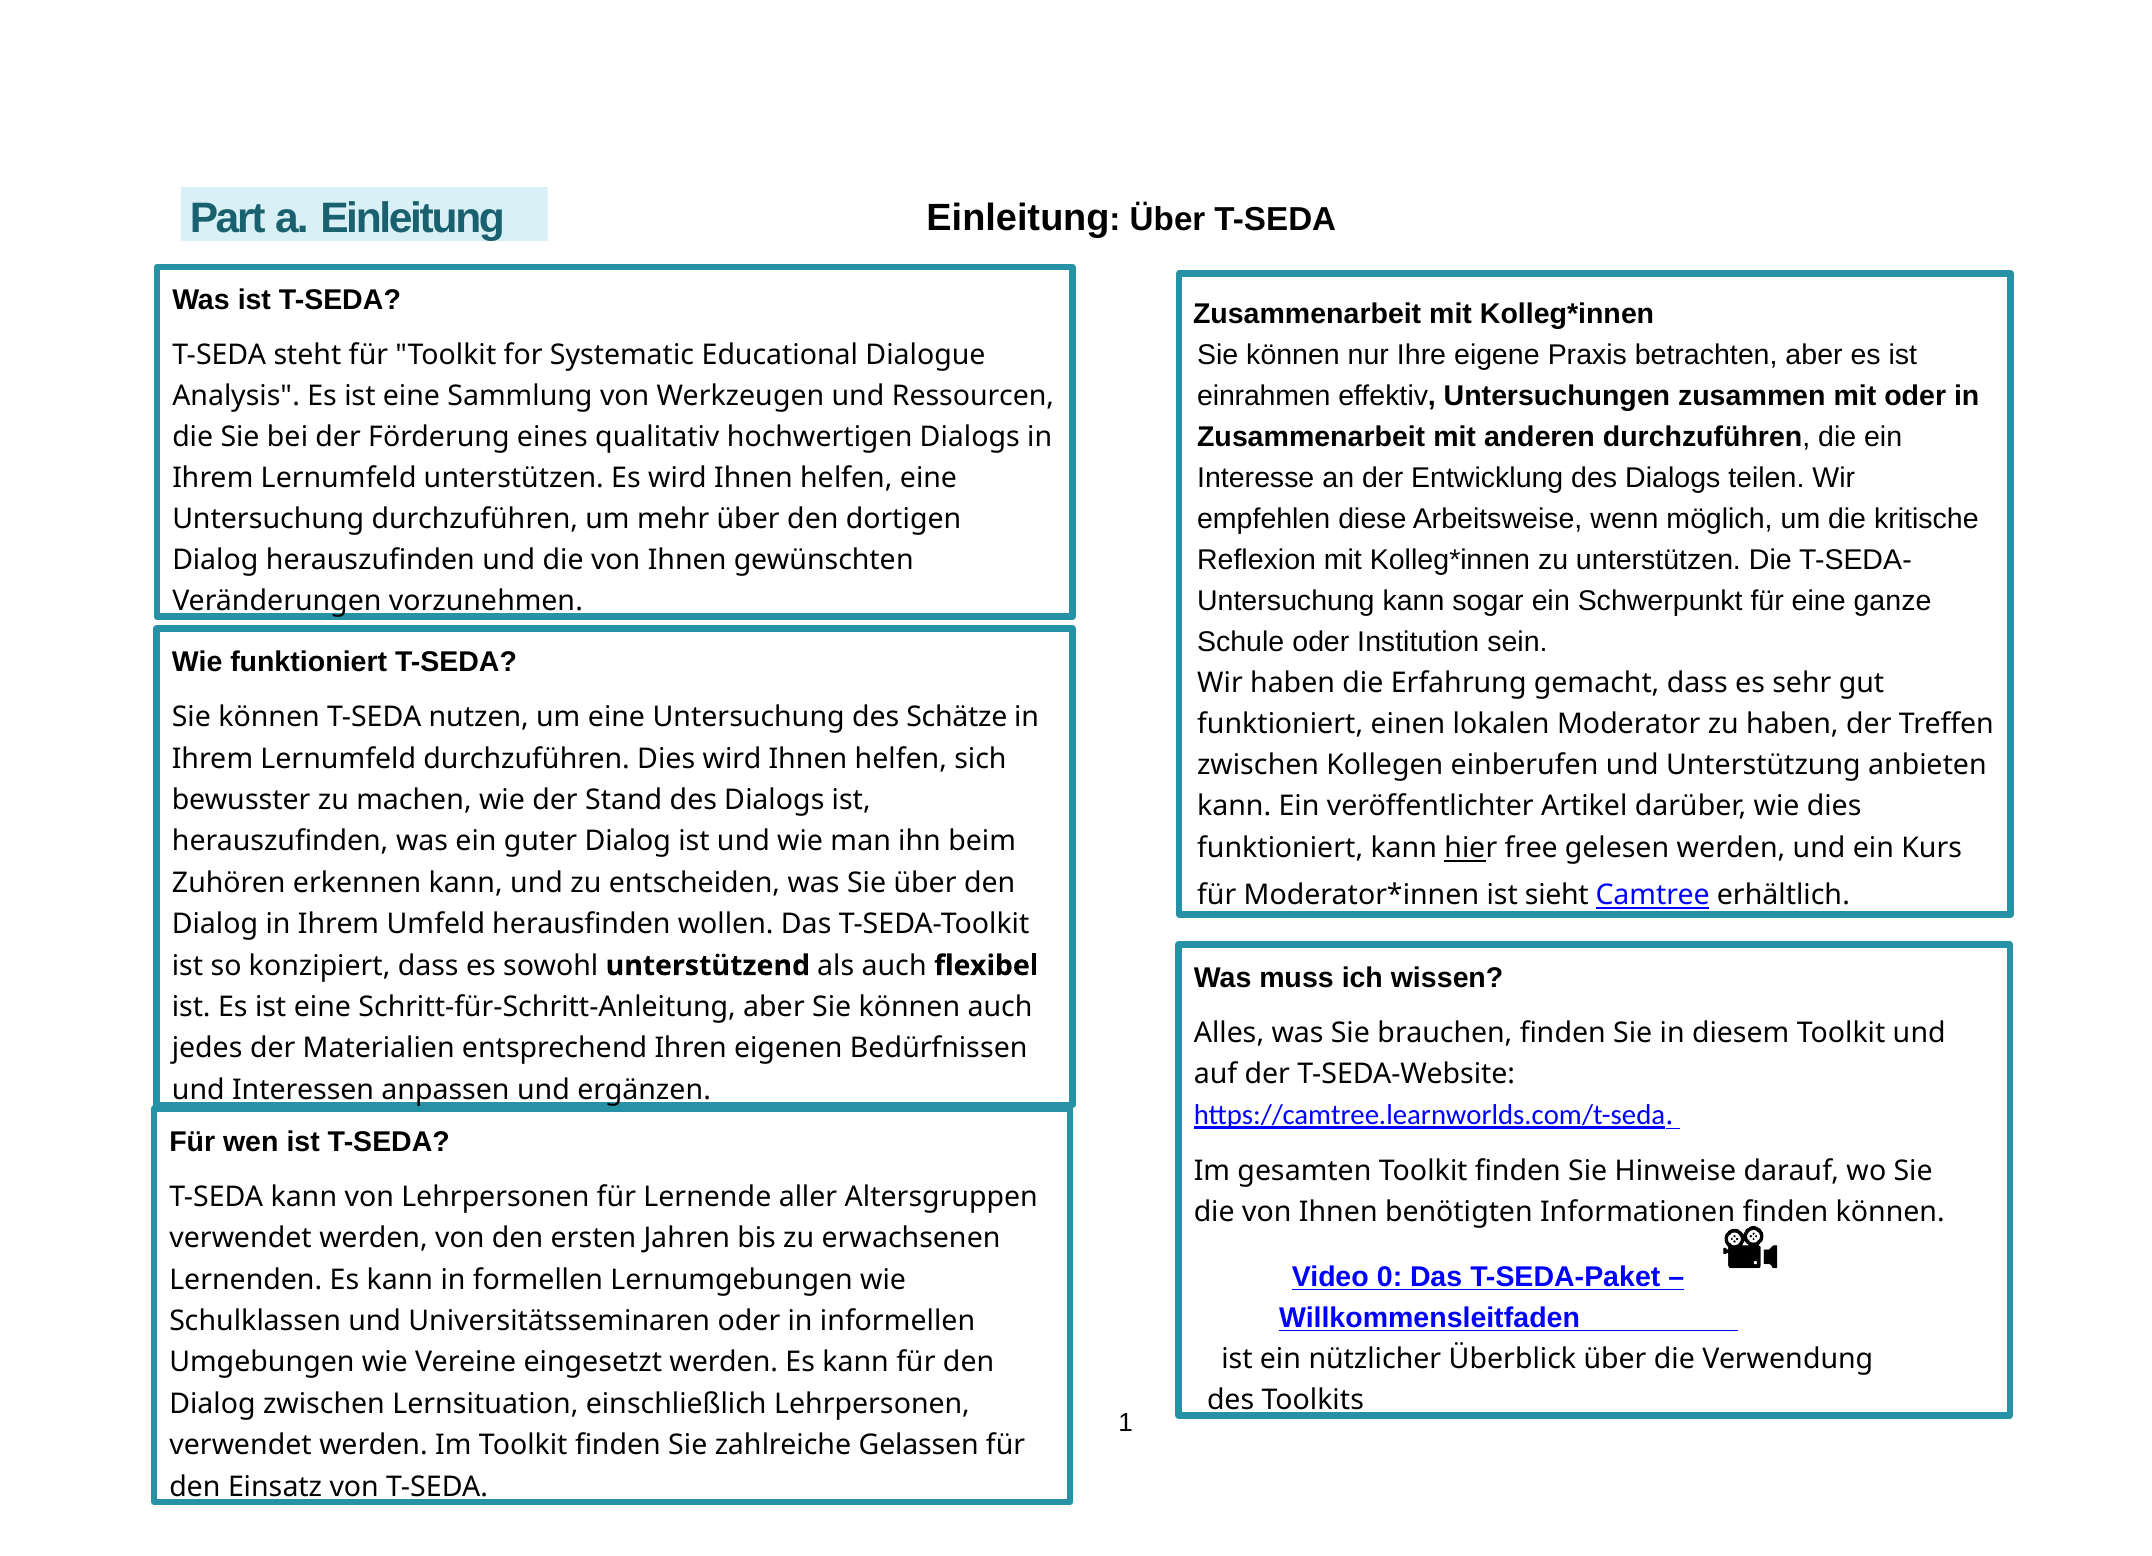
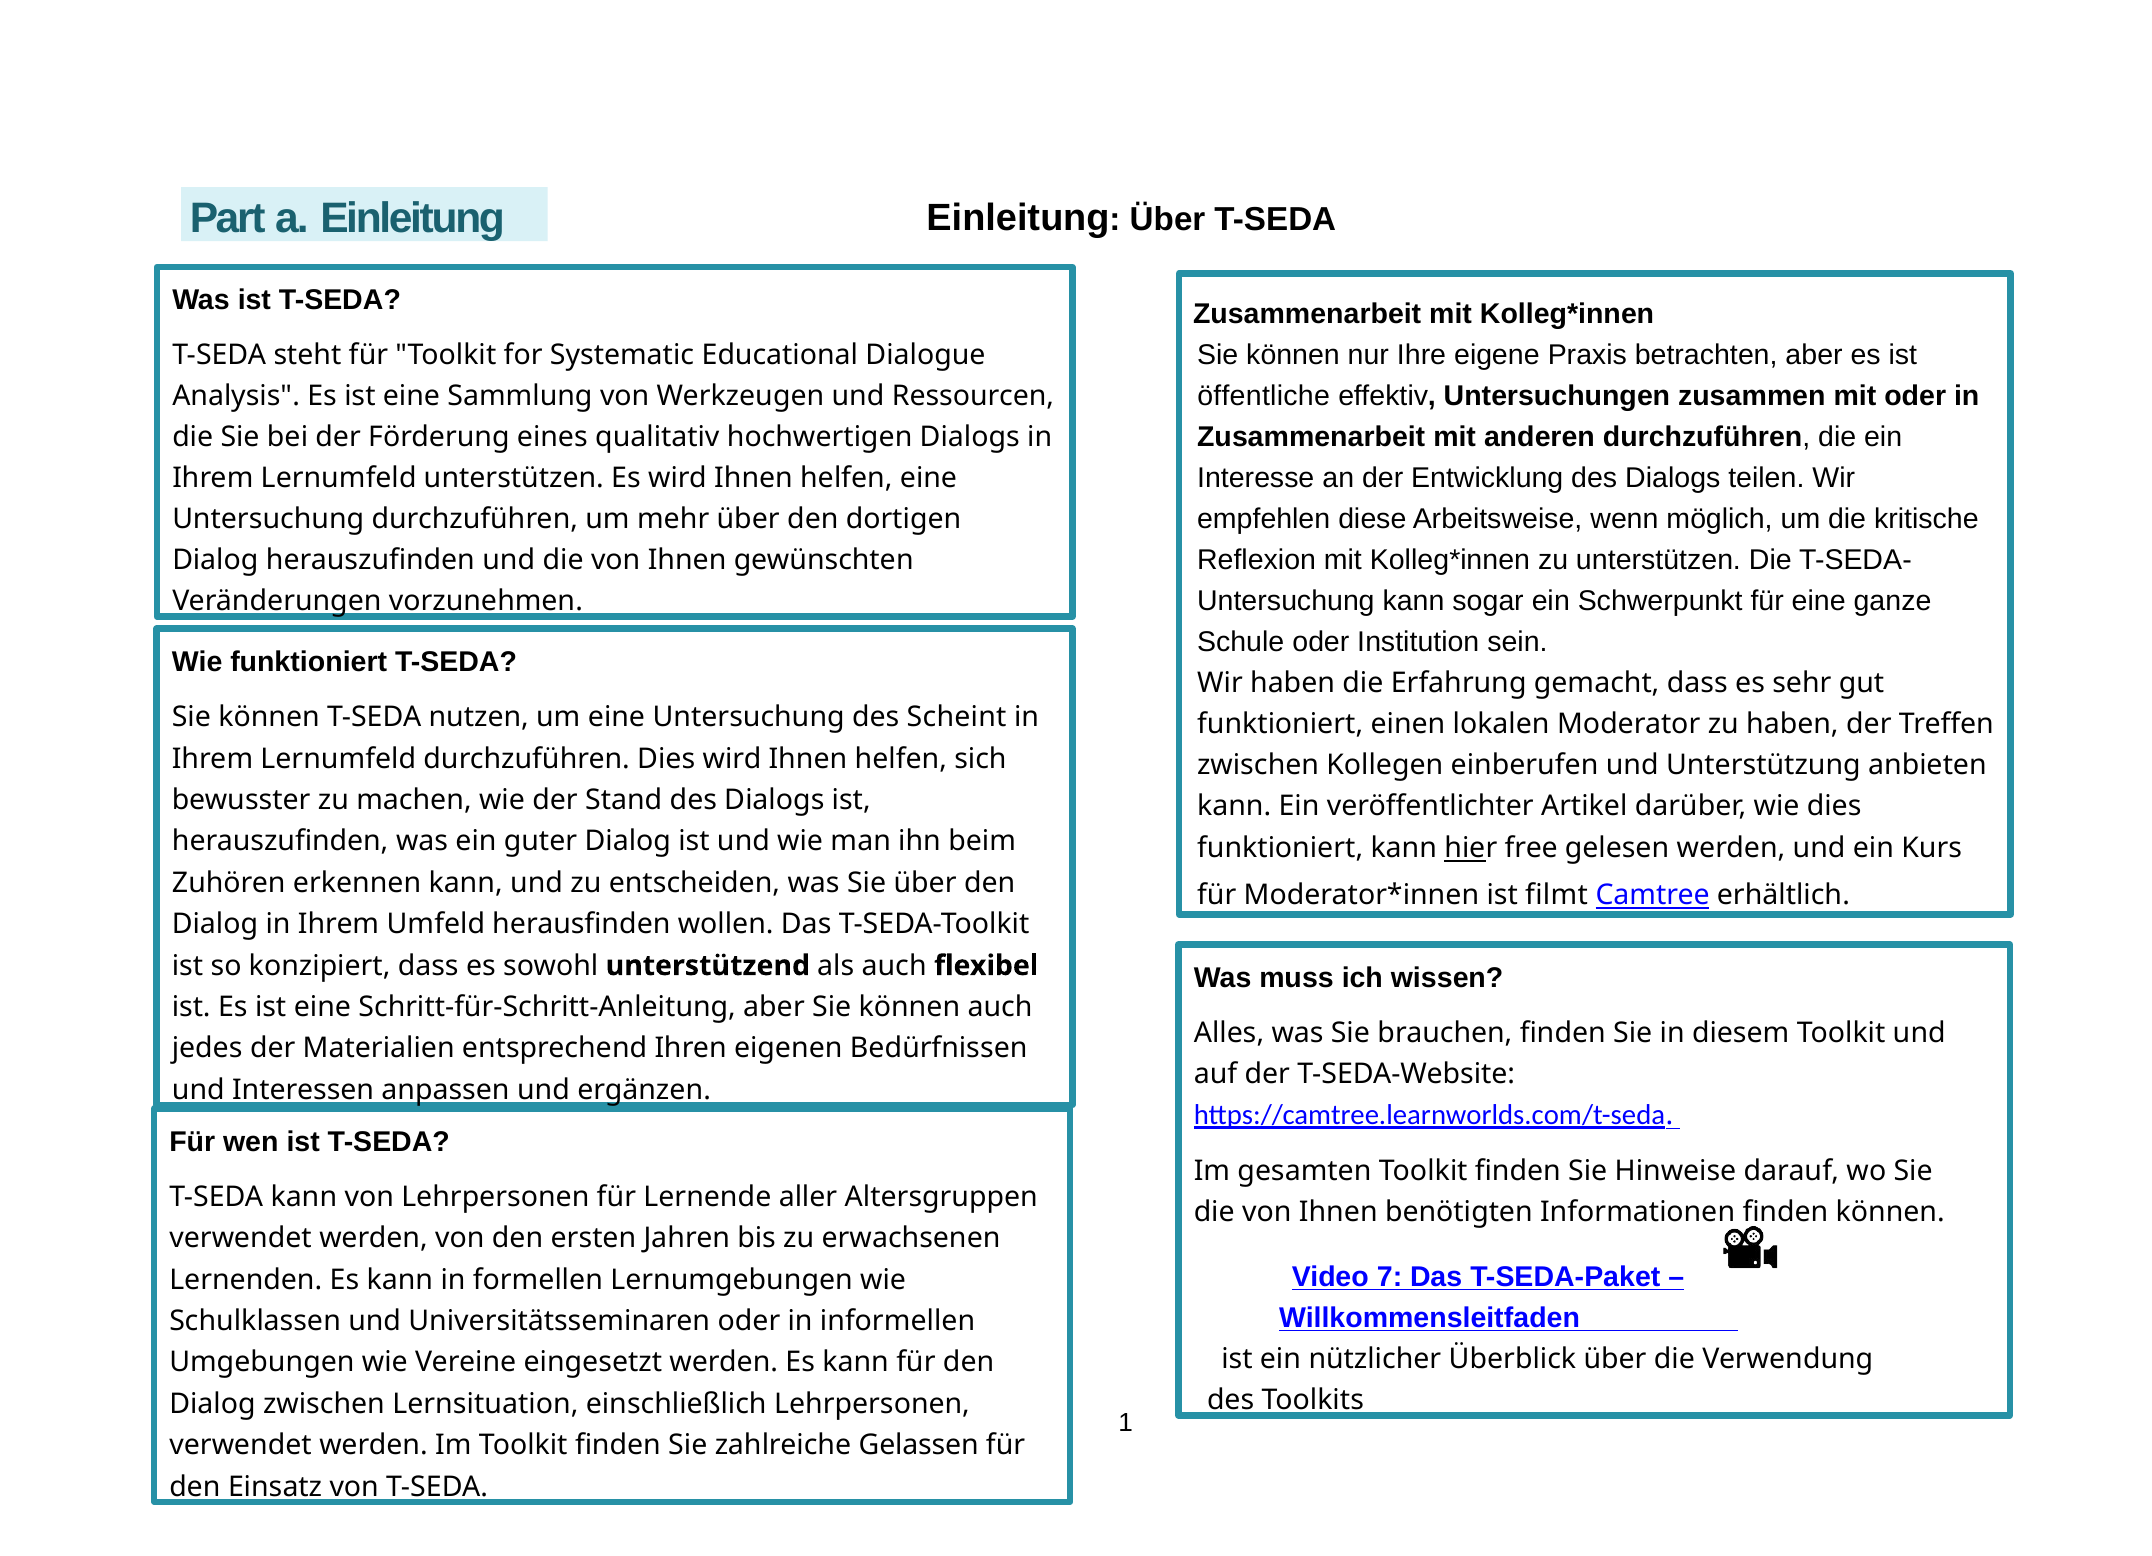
einrahmen: einrahmen -> öffentliche (1264, 396)
Schätze: Schätze -> Scheint (957, 717)
sieht: sieht -> filmt (1557, 894)
0: 0 -> 7 (1390, 1277)
